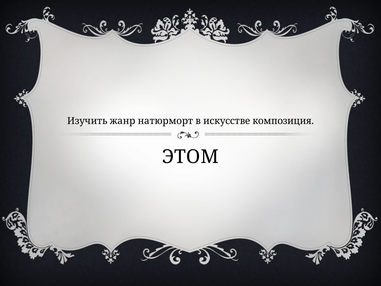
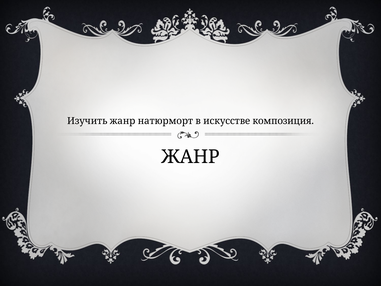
ЭТОМ: ЭТОМ -> ЖАНР (191, 157)
